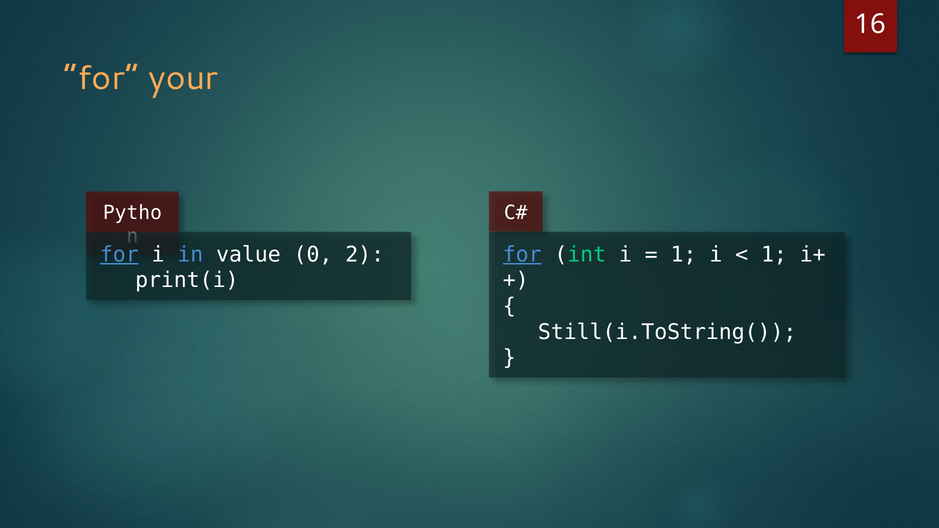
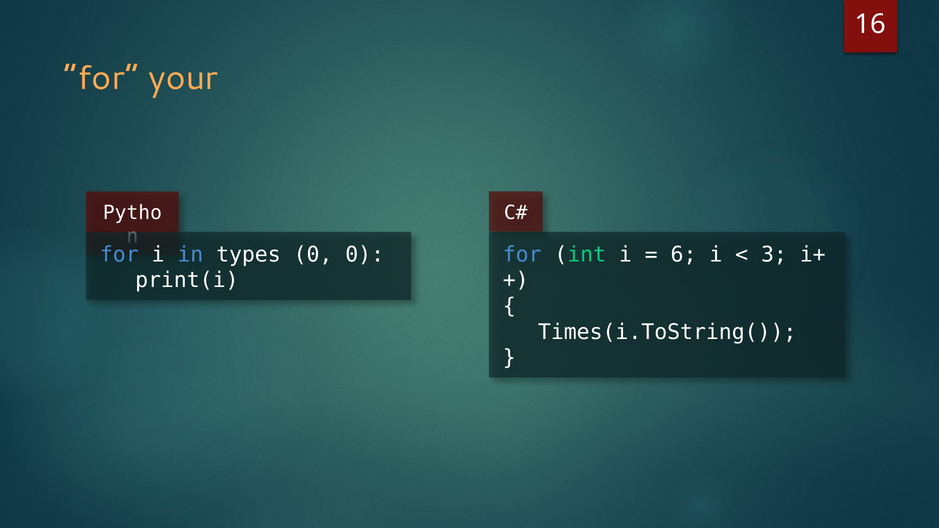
for underline: present -> none (119, 255)
value: value -> types (248, 255)
0 2: 2 -> 0 (365, 255)
for underline: present -> none (522, 255)
1: 1 -> 6 (684, 255)
1: 1 -> 3 (774, 255)
Still(i.ToString(: Still(i.ToString( -> Times(i.ToString( (667, 332)
